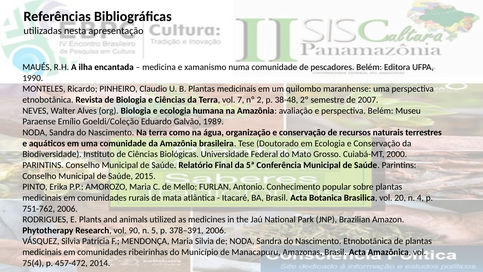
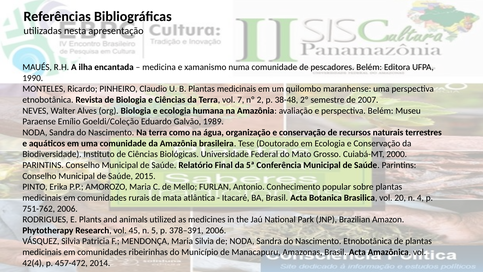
90: 90 -> 45 (134, 230)
75(4: 75(4 -> 42(4 (33, 263)
